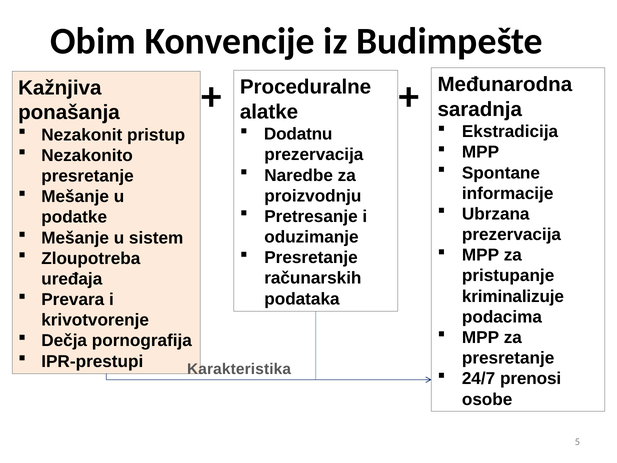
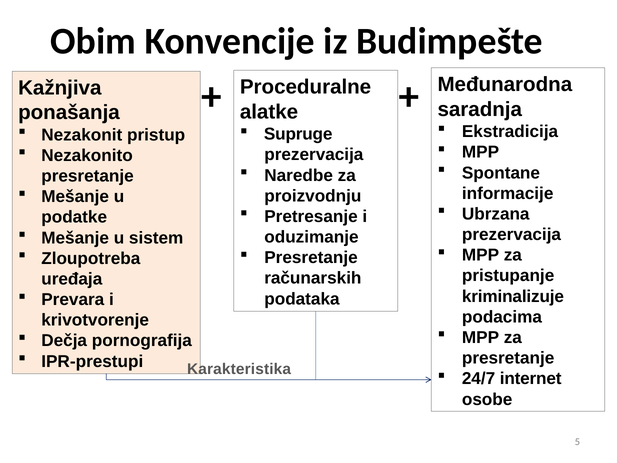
Dodatnu: Dodatnu -> Supruge (298, 134)
prenosi: prenosi -> internet (531, 379)
